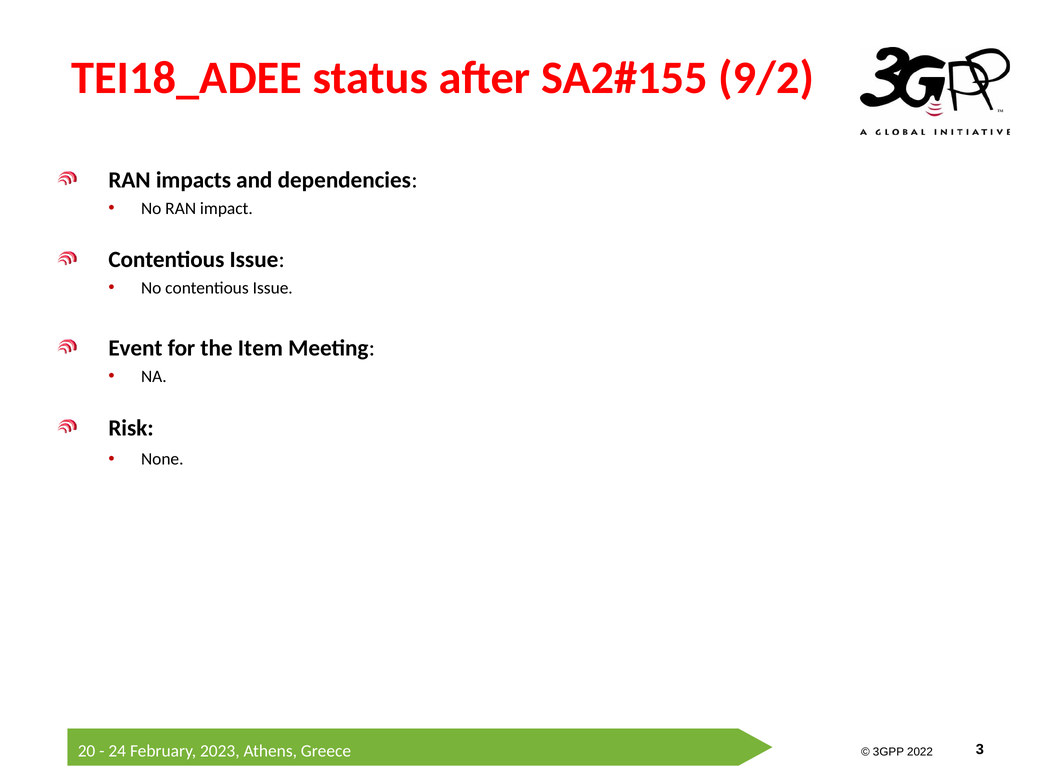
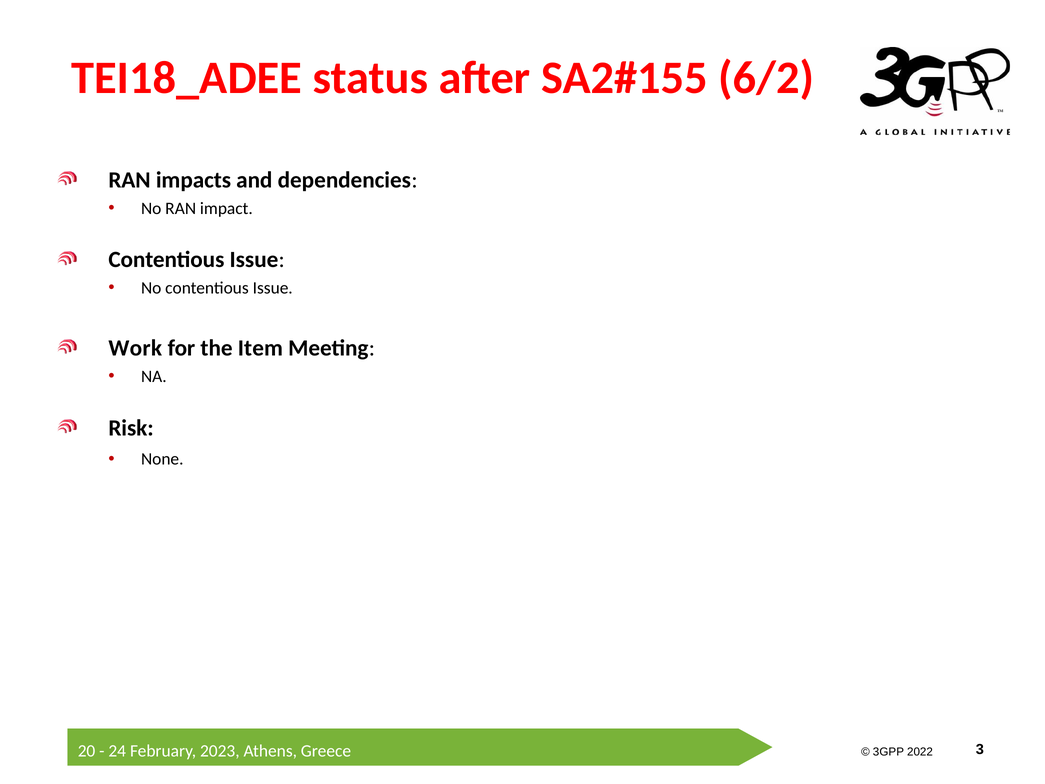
9/2: 9/2 -> 6/2 (766, 78)
Event: Event -> Work (135, 348)
